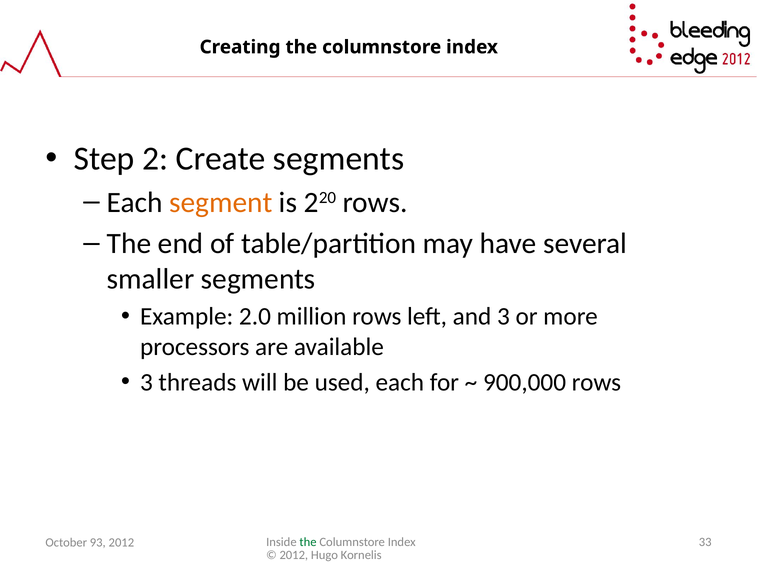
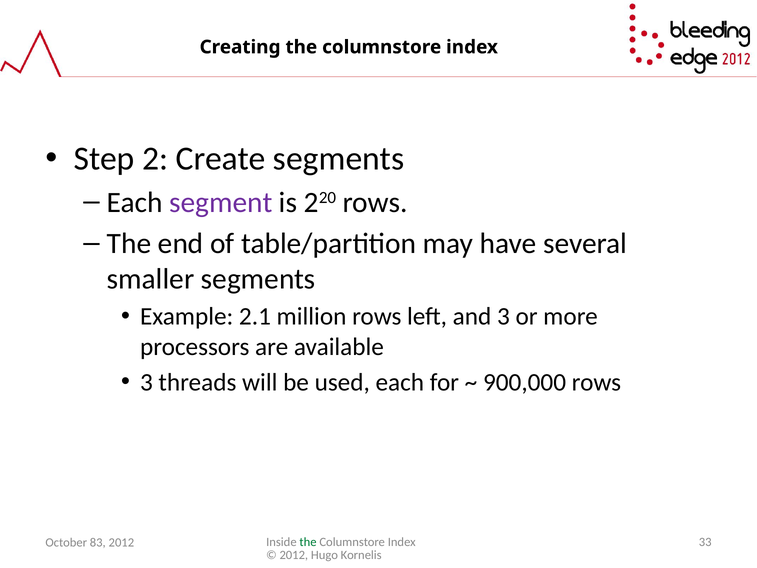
segment colour: orange -> purple (221, 202)
2.0: 2.0 -> 2.1 (255, 316)
93: 93 -> 83 (98, 542)
